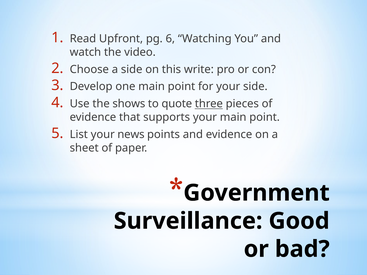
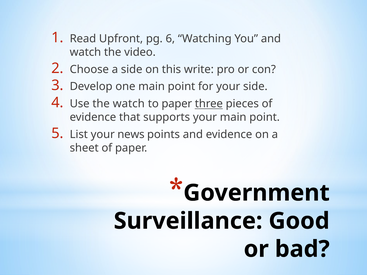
the shows: shows -> watch (129, 104)
to quote: quote -> paper (177, 104)
